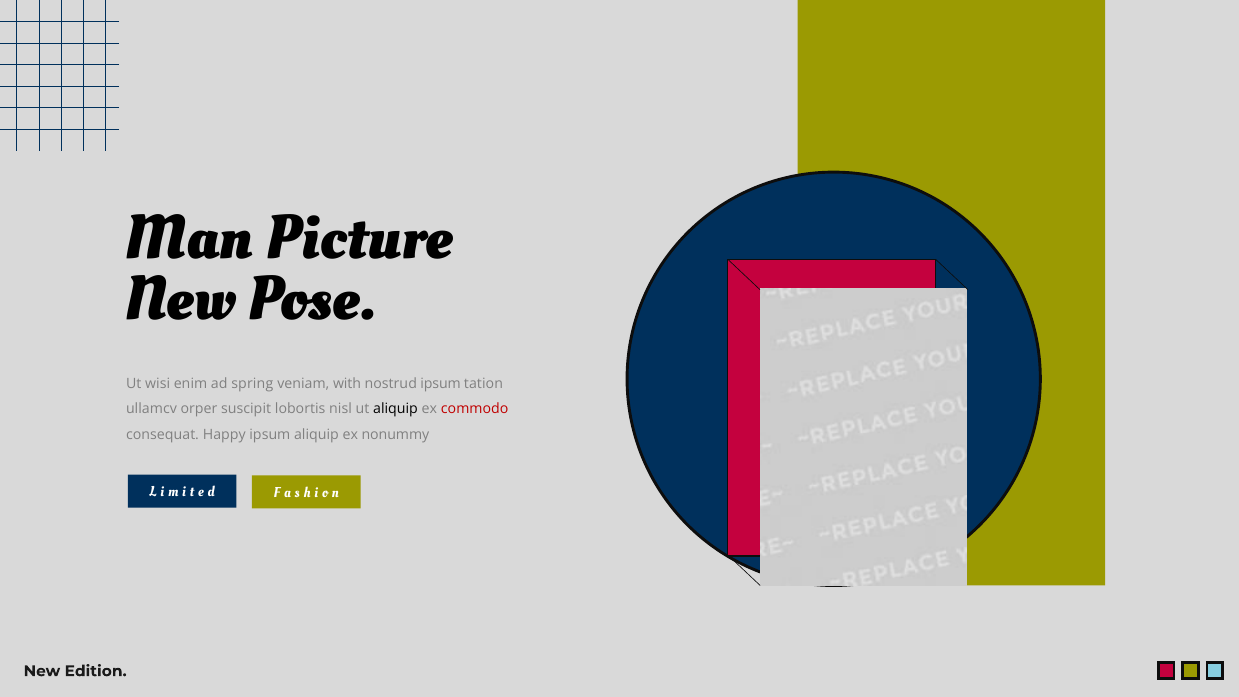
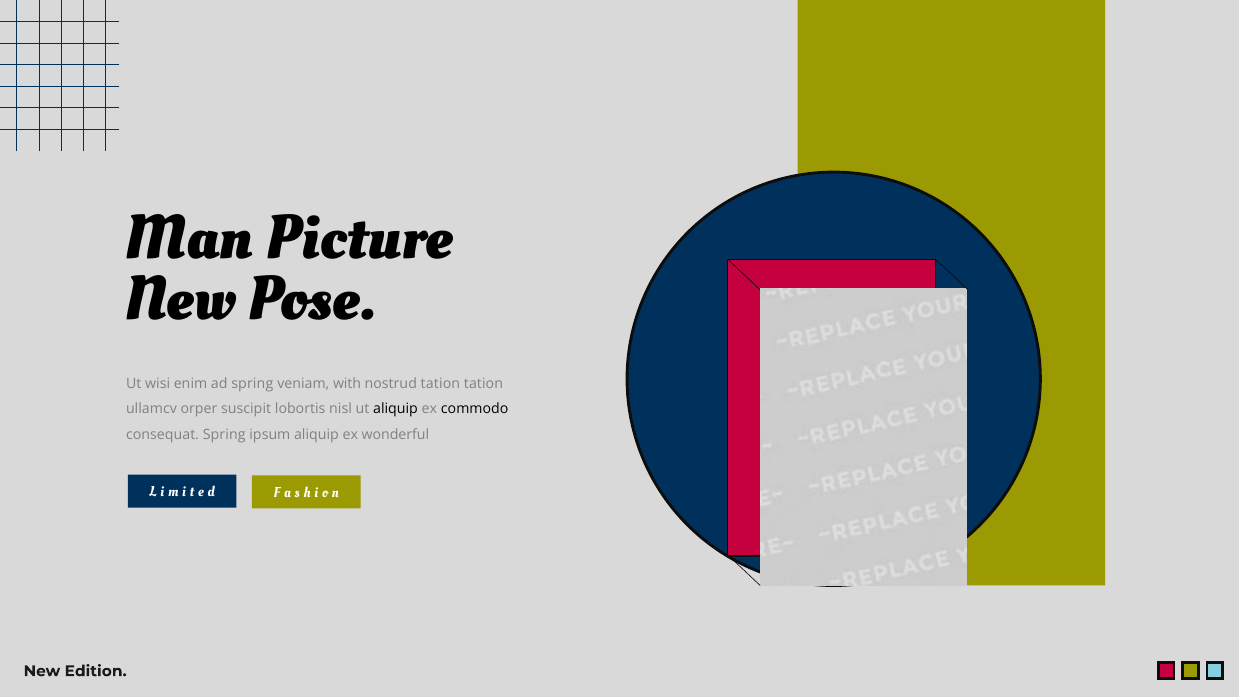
nostrud ipsum: ipsum -> tation (440, 384)
commodo colour: red -> black (475, 409)
consequat Happy: Happy -> Spring (224, 435)
nonummy: nonummy -> wonderful (395, 435)
